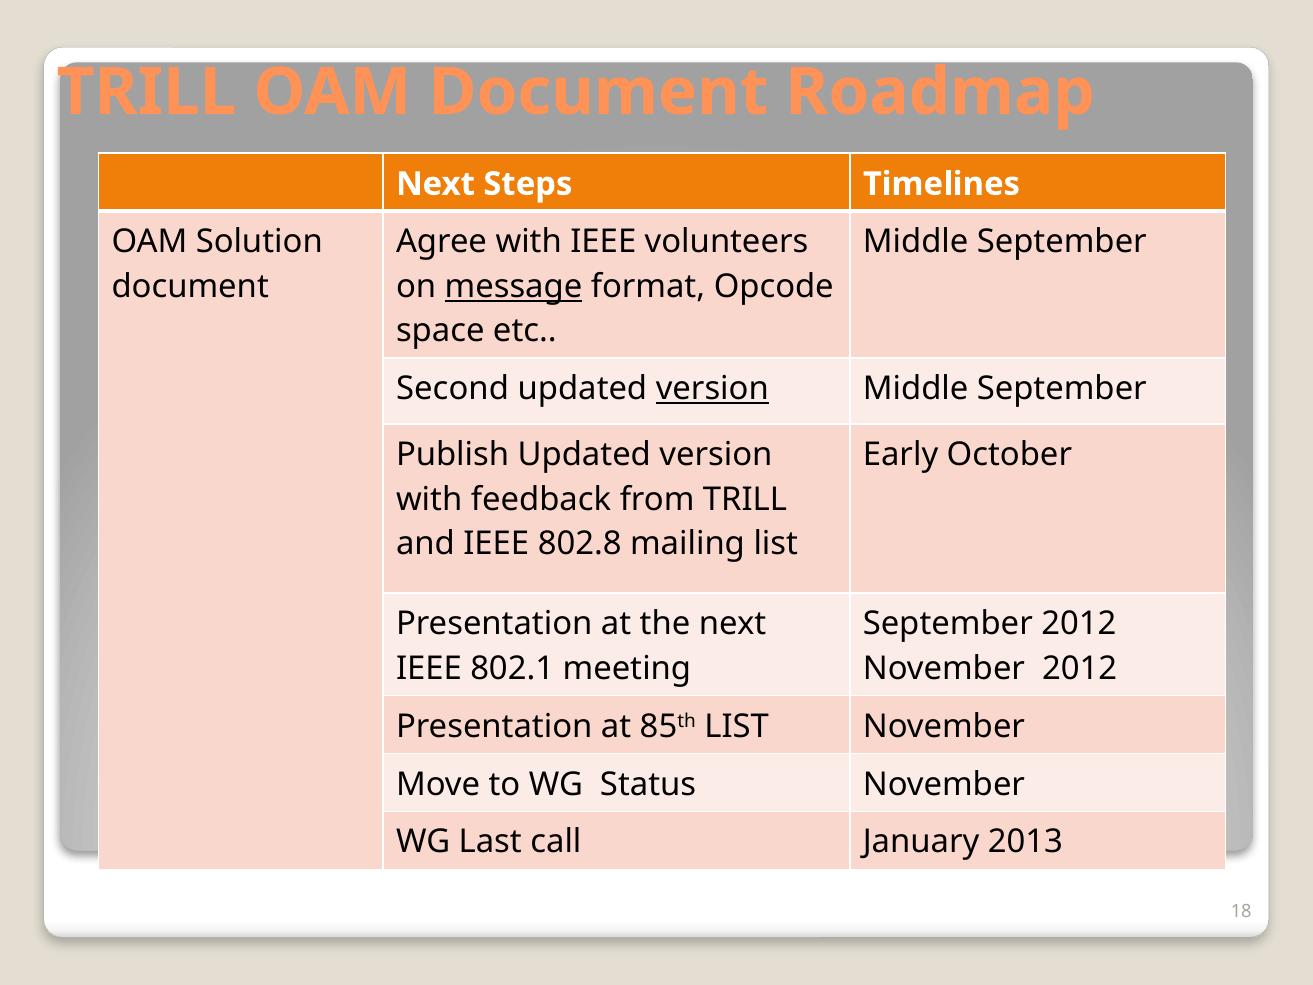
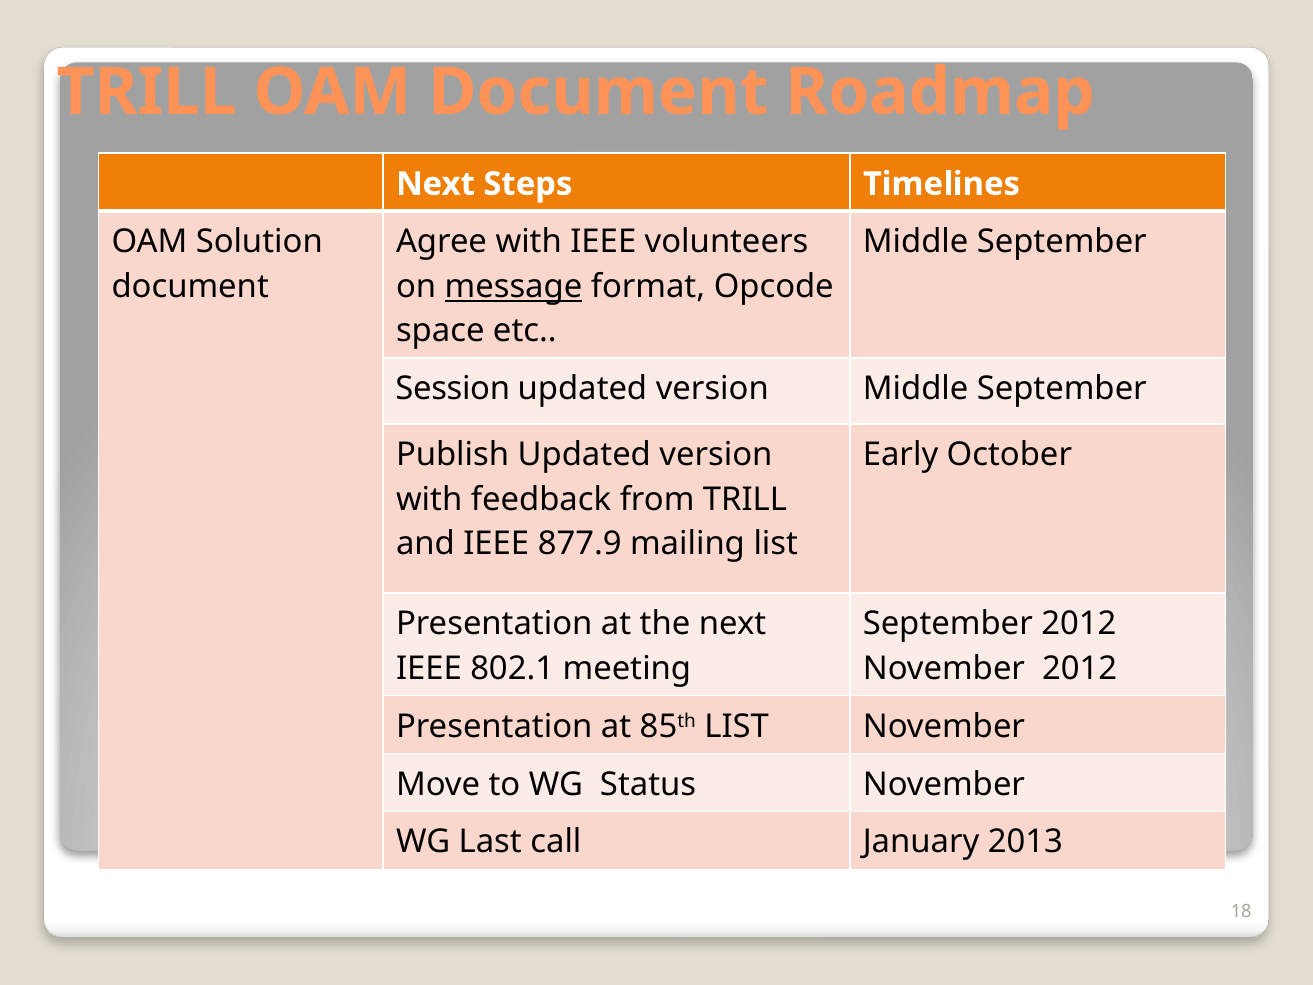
Second: Second -> Session (453, 389)
version underline: present -> none (712, 389)
802.8: 802.8 -> 877.9 (580, 544)
